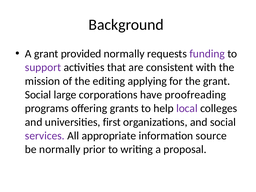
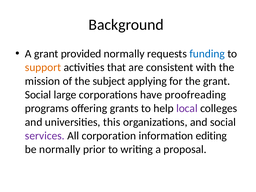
funding colour: purple -> blue (207, 54)
support colour: purple -> orange (43, 67)
editing: editing -> subject (109, 81)
first: first -> this (112, 122)
appropriate: appropriate -> corporation (109, 136)
source: source -> editing (211, 136)
